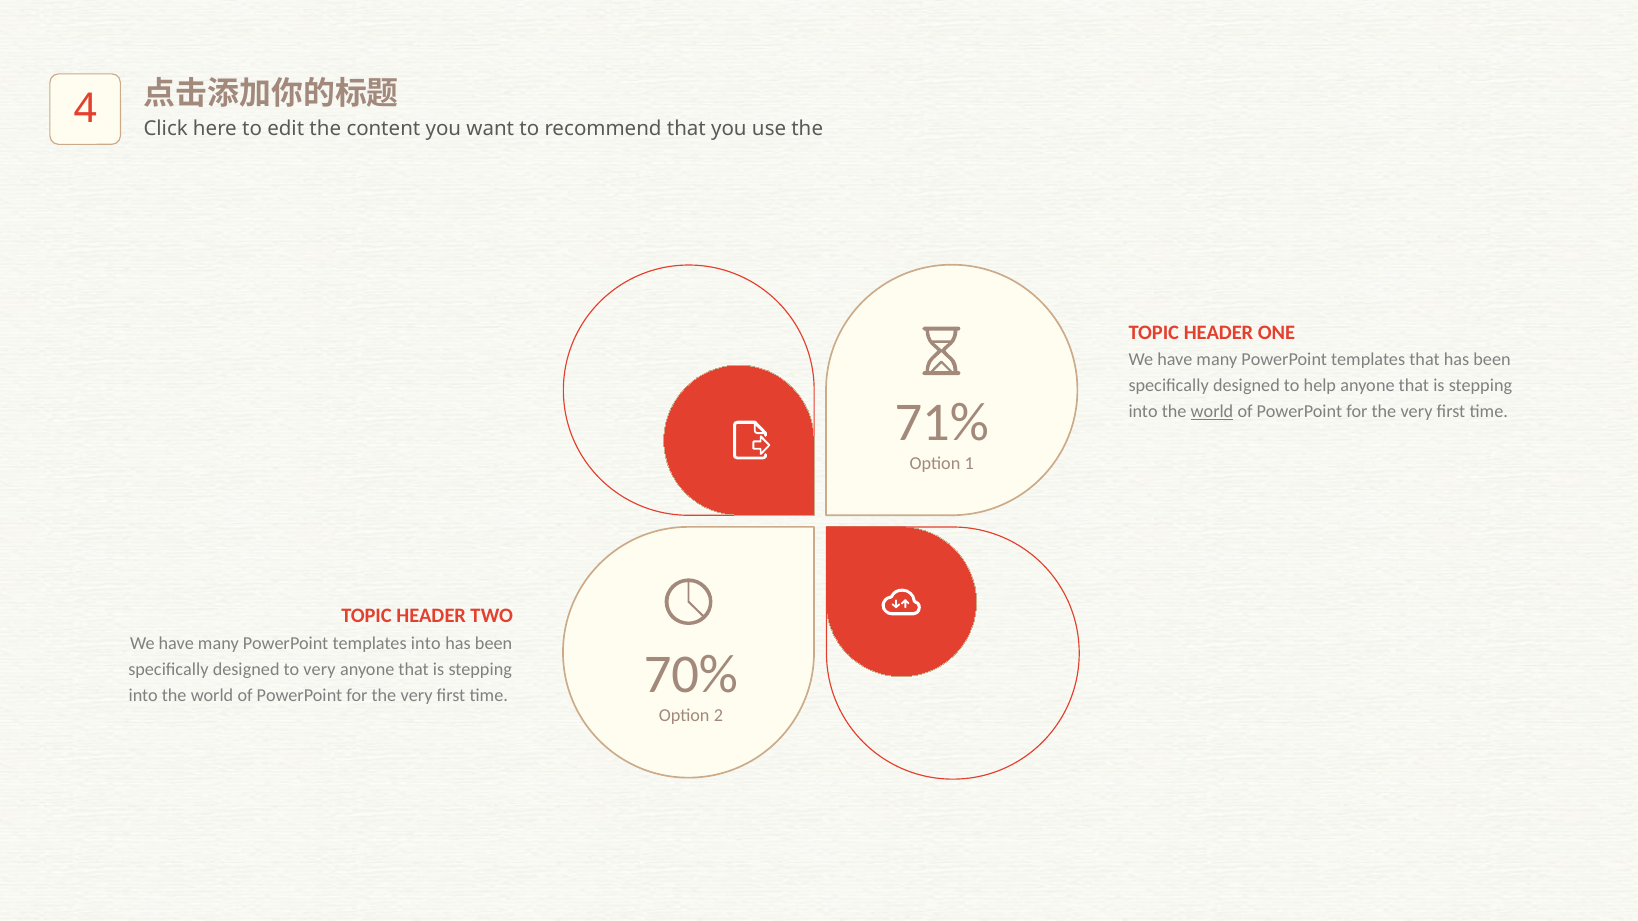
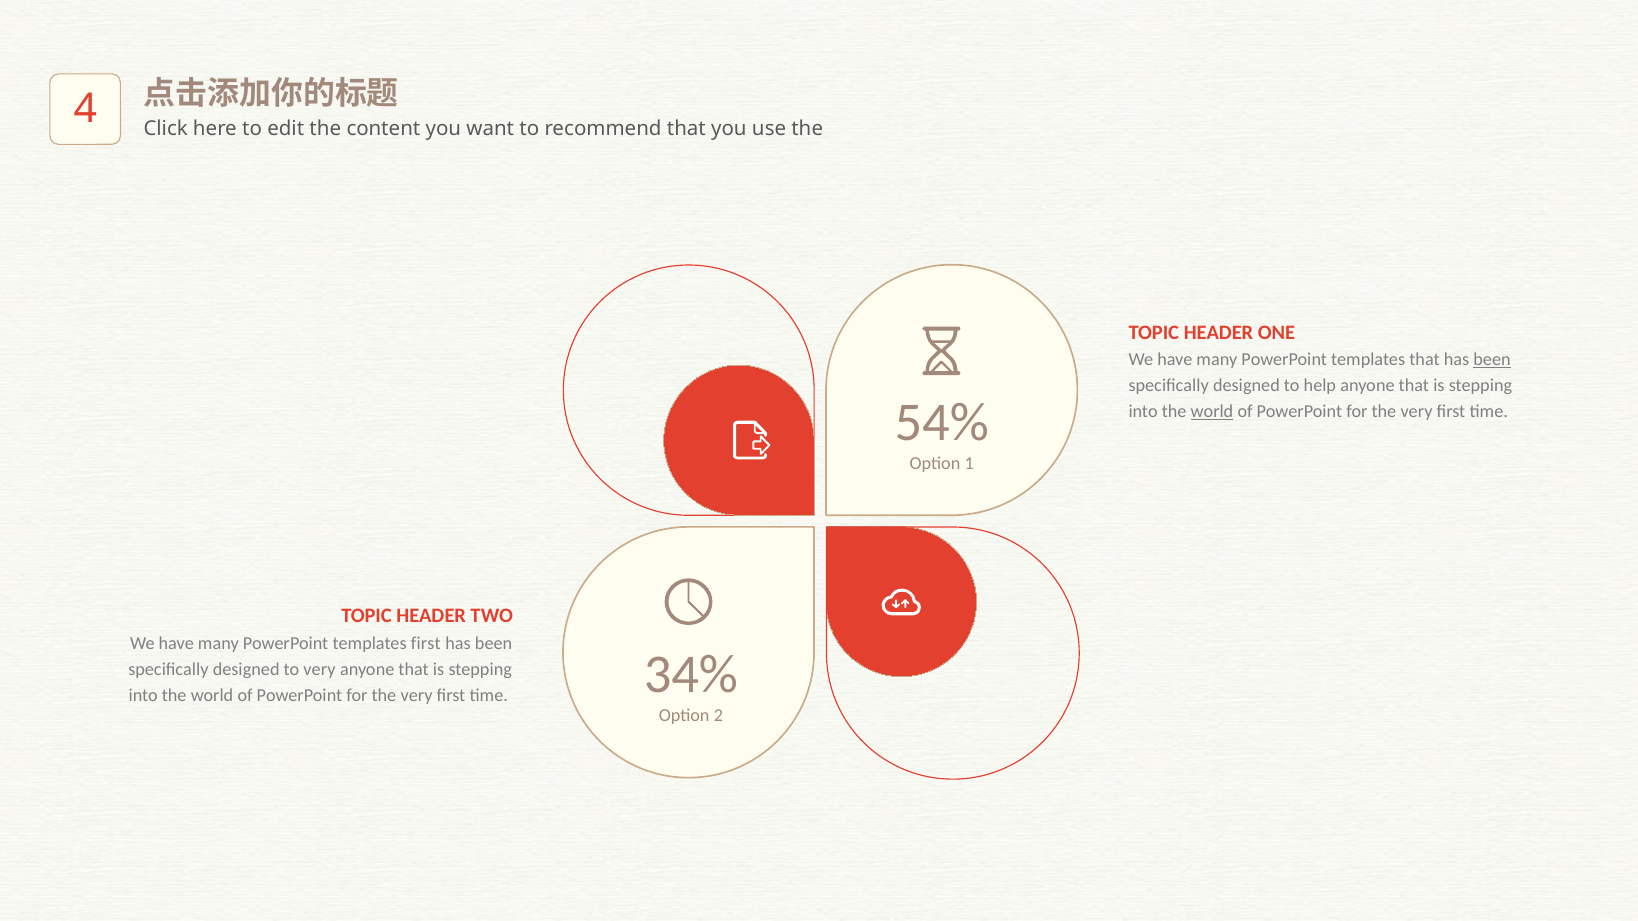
been underline: none -> present (1492, 360)
71%: 71% -> 54% (942, 423)
templates into: into -> first (426, 644)
70%: 70% -> 34% (691, 675)
